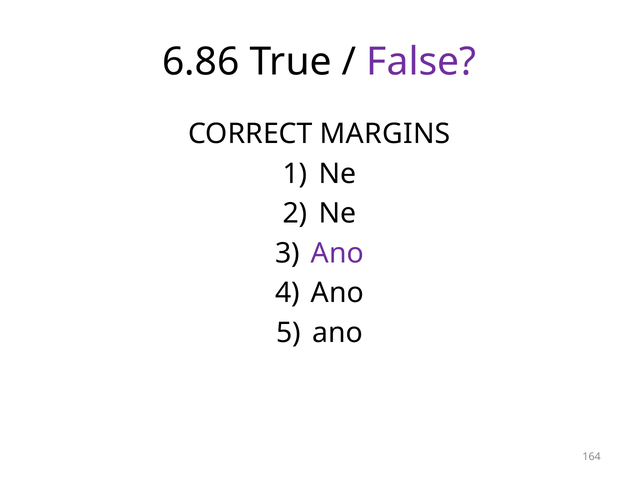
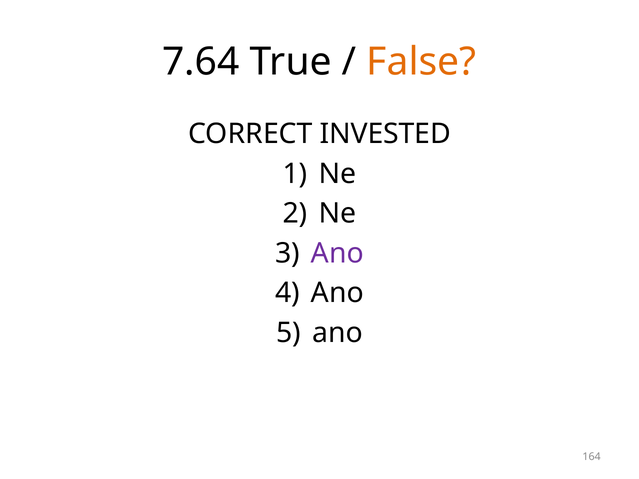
6.86: 6.86 -> 7.64 (201, 62)
False colour: purple -> orange (421, 62)
MARGINS: MARGINS -> INVESTED (385, 134)
